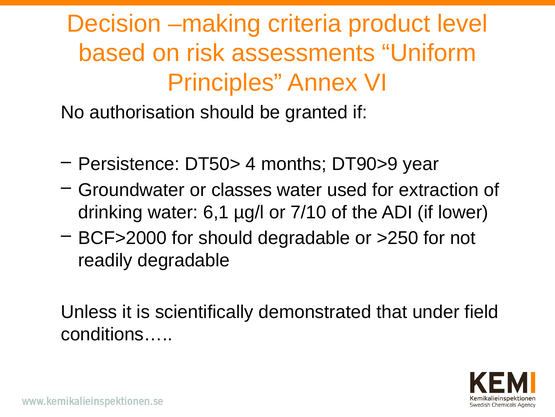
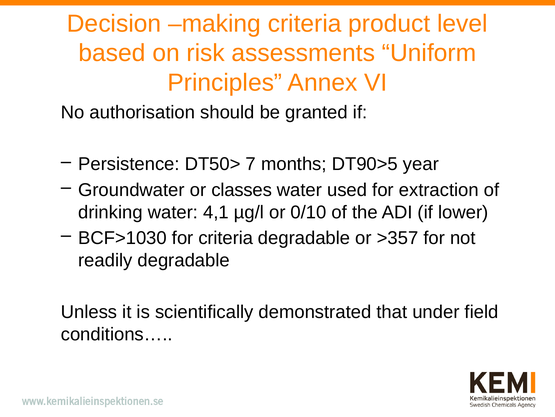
4: 4 -> 7 (251, 164)
DT90>9: DT90>9 -> DT90>5 (365, 164)
6,1: 6,1 -> 4,1 (216, 212)
7/10: 7/10 -> 0/10 (309, 212)
BCF>2000: BCF>2000 -> BCF>1030 (122, 238)
for should: should -> criteria (226, 238)
>250: >250 -> >357 (398, 238)
